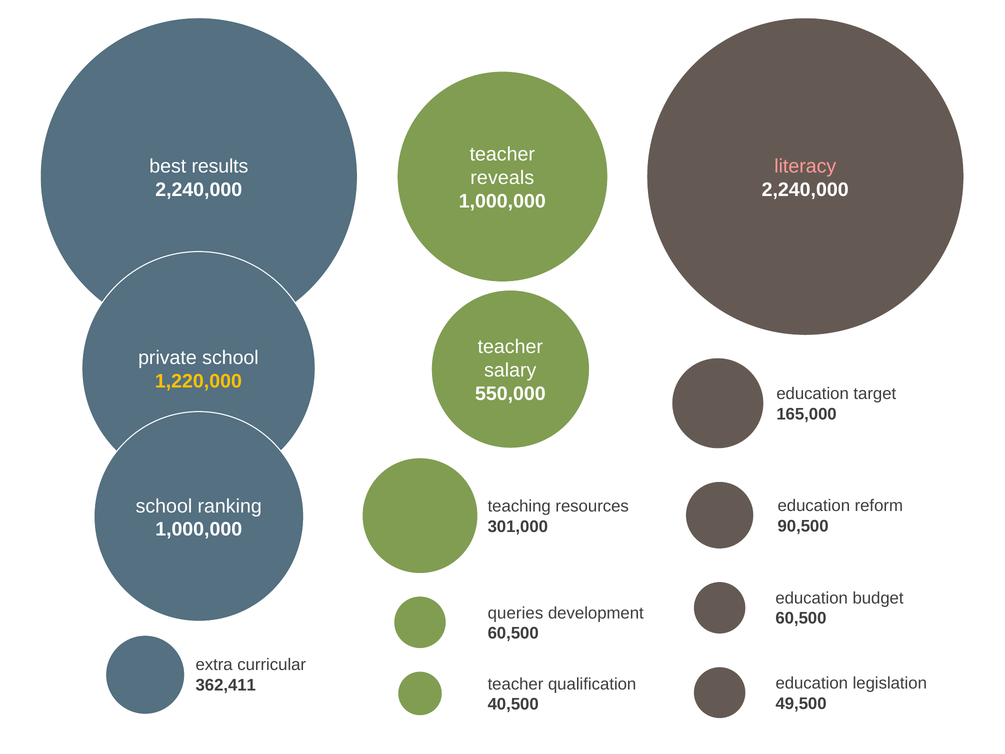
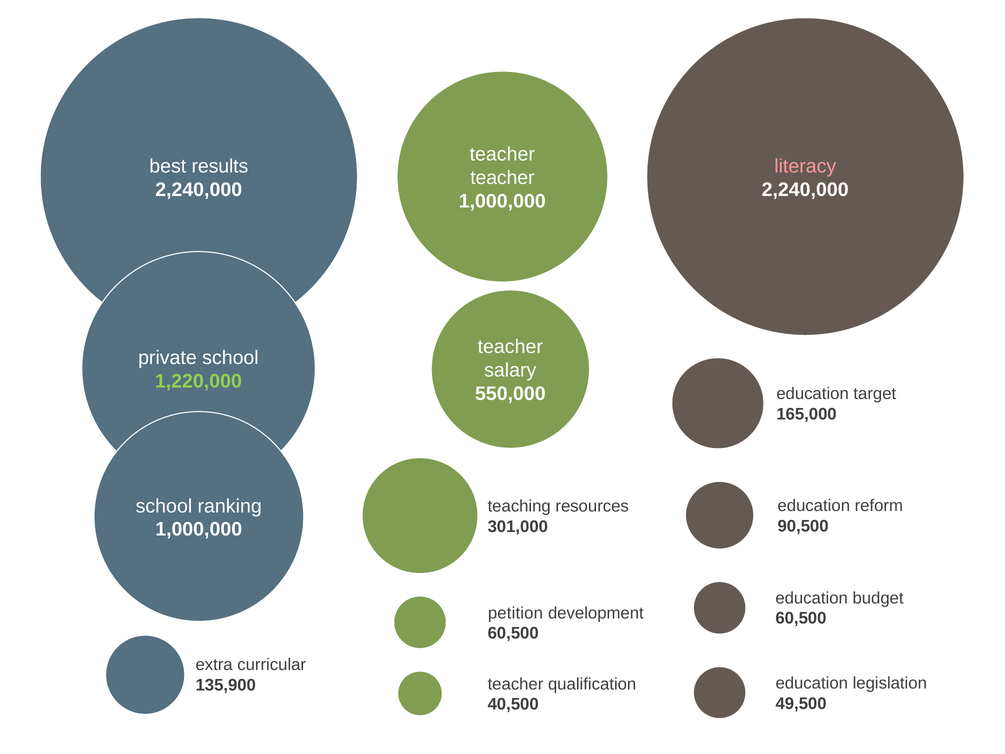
reveals: reveals -> teacher (502, 178)
1,220,000 colour: yellow -> light green (198, 381)
queries: queries -> petition (515, 613)
362,411: 362,411 -> 135,900 (226, 685)
